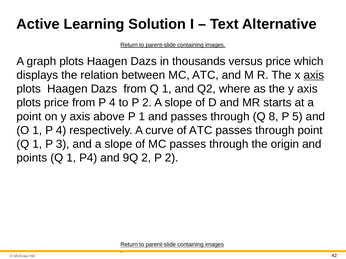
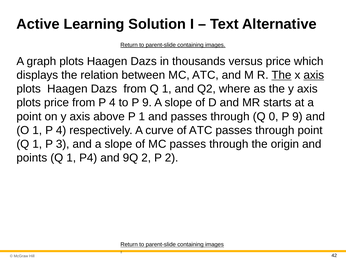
The underline: none -> present (281, 75)
to P 2: 2 -> 9 (147, 103)
8: 8 -> 0 (274, 117)
5: 5 -> 9 (297, 117)
